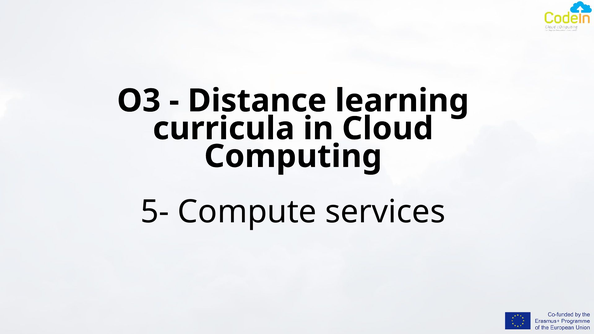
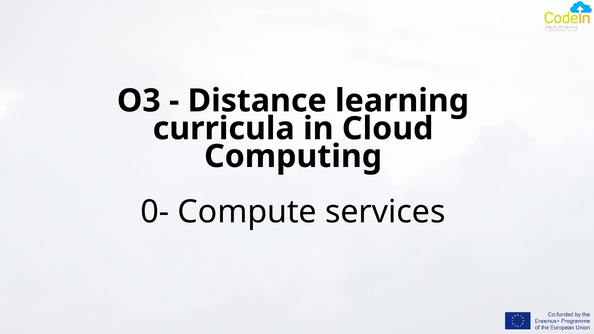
5-: 5- -> 0- (155, 212)
